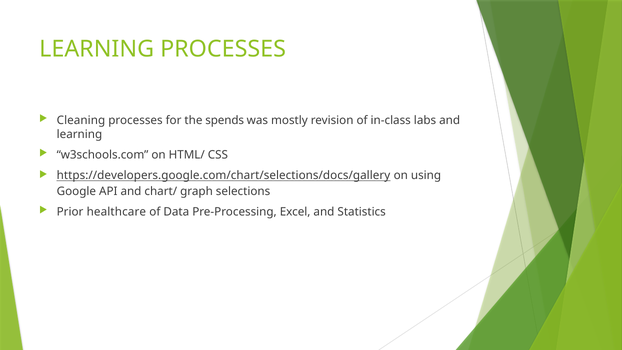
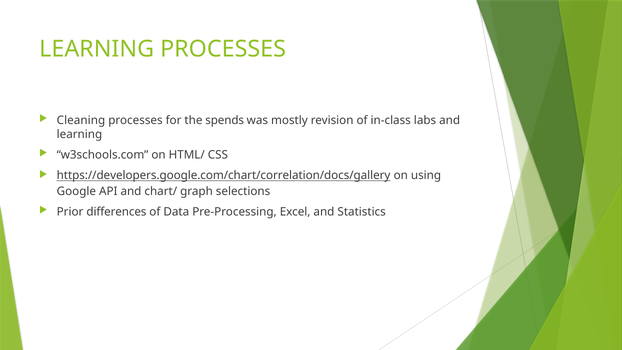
https://developers.google.com/chart/selections/docs/gallery: https://developers.google.com/chart/selections/docs/gallery -> https://developers.google.com/chart/correlation/docs/gallery (224, 175)
healthcare: healthcare -> differences (116, 212)
